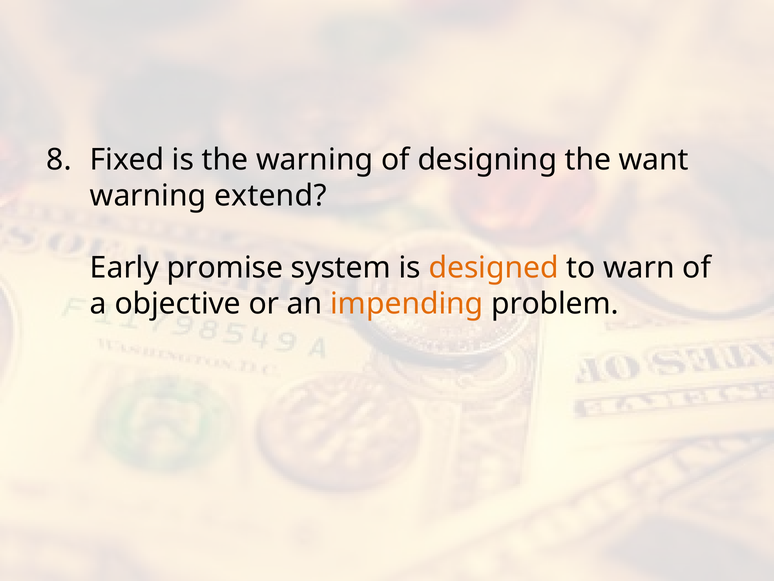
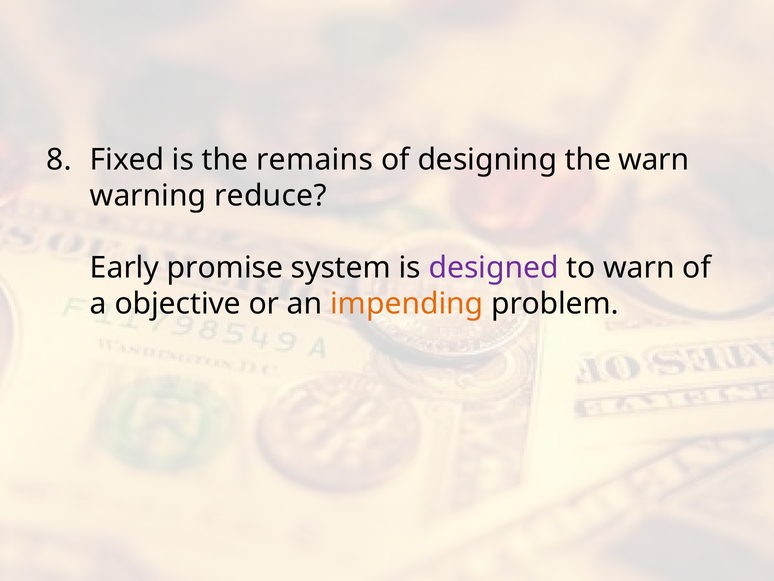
the warning: warning -> remains (315, 159)
the want: want -> warn (654, 159)
extend: extend -> reduce (270, 195)
designed colour: orange -> purple (494, 268)
